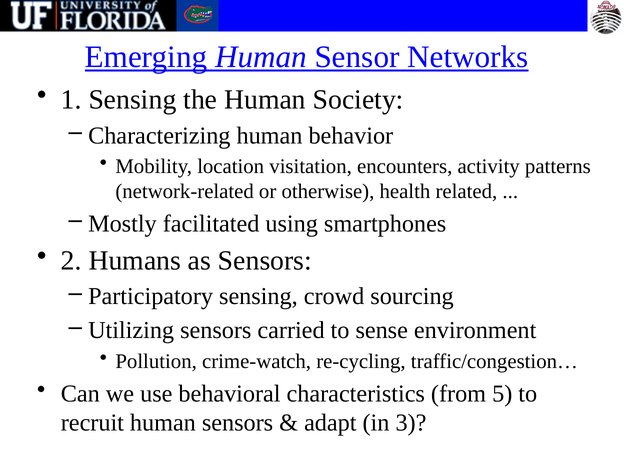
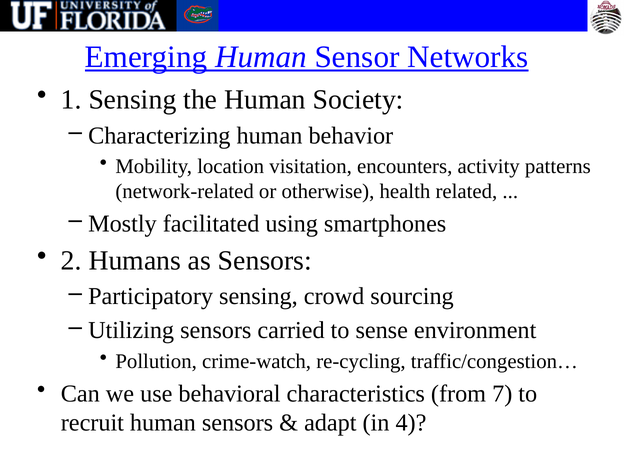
5: 5 -> 7 (502, 394)
3: 3 -> 4 (411, 423)
